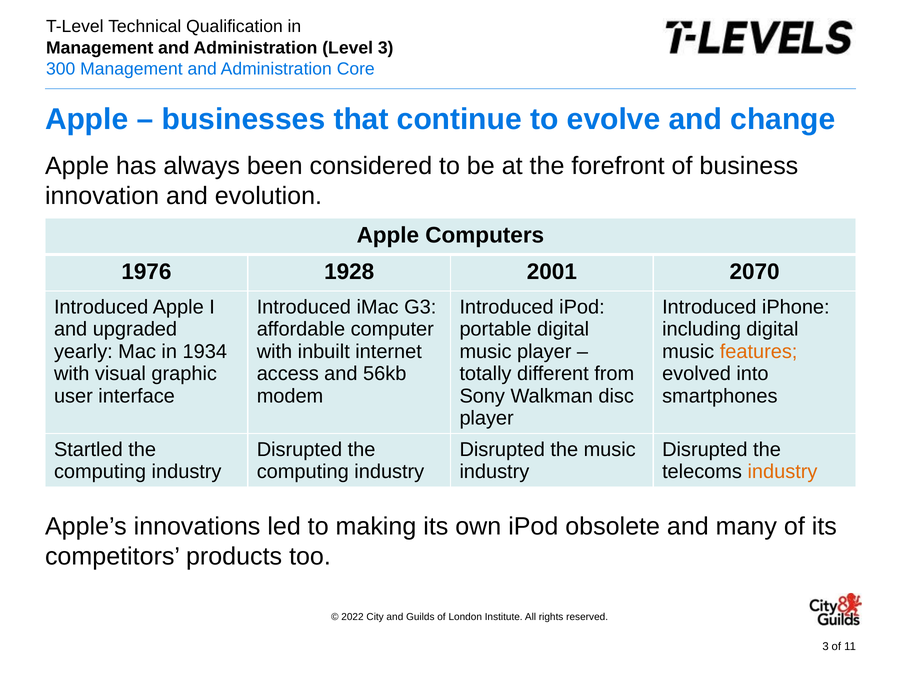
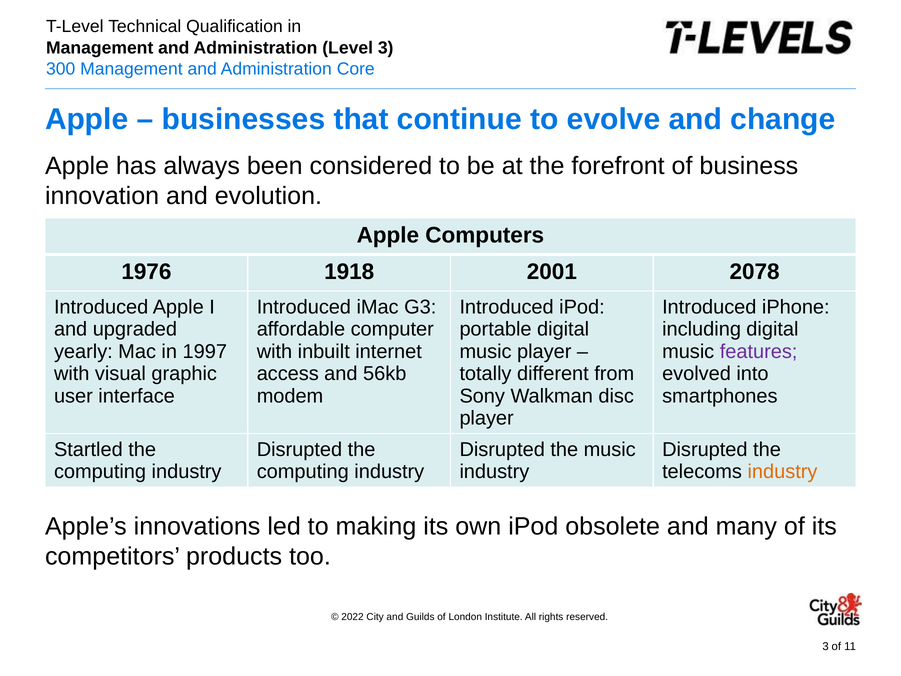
1928: 1928 -> 1918 (349, 272)
2070: 2070 -> 2078 (755, 272)
1934: 1934 -> 1997 (205, 351)
features colour: orange -> purple (759, 351)
